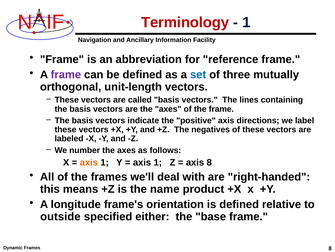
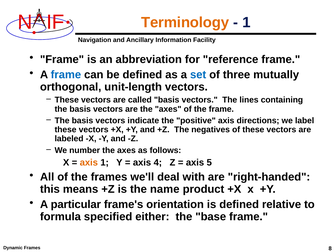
Terminology colour: red -> orange (185, 22)
frame colour: purple -> blue (66, 75)
1: 1 -> 4 (158, 162)
axis 8: 8 -> 5 (209, 162)
longitude: longitude -> particular (76, 204)
outside: outside -> formula (60, 216)
